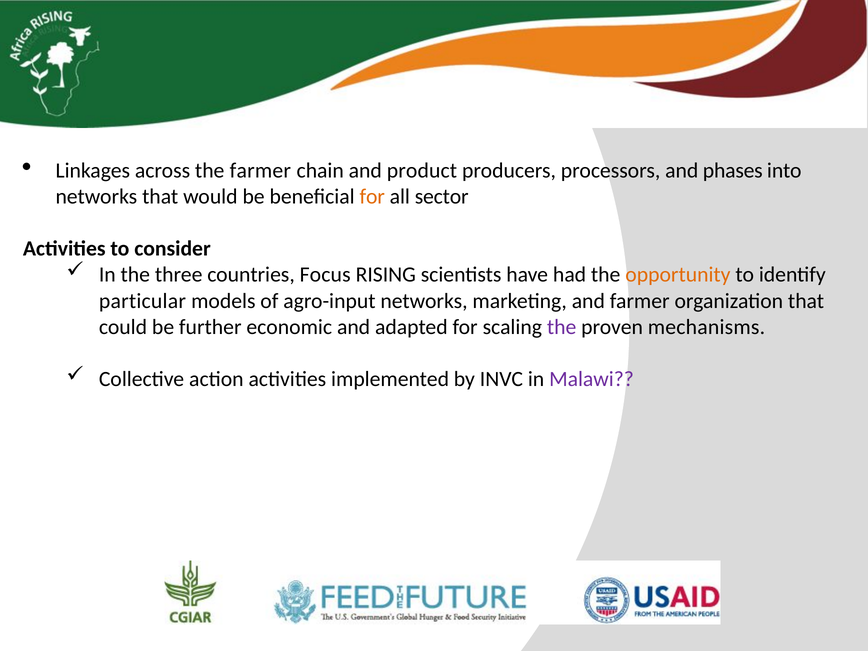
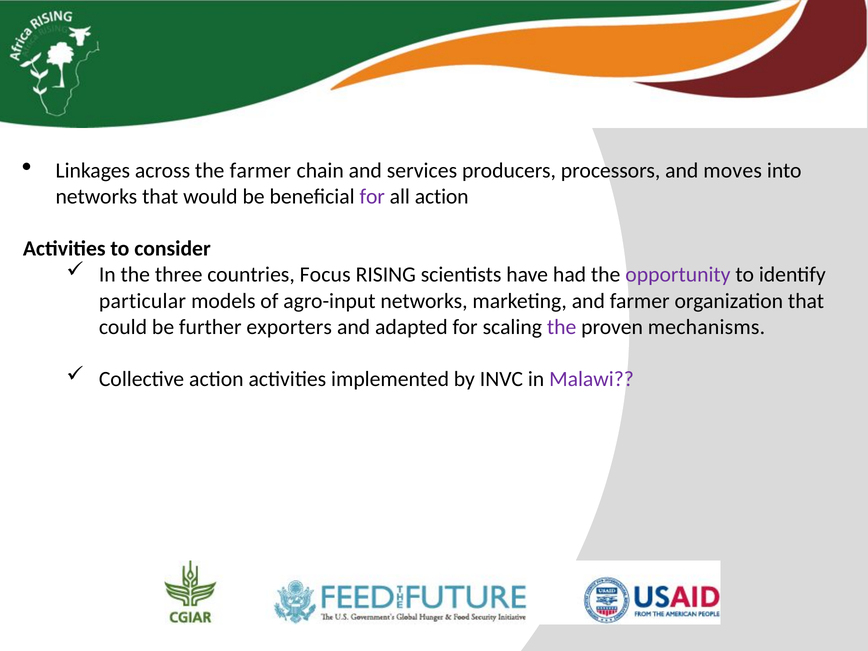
product: product -> services (422, 171)
phases: phases -> moves (733, 171)
for colour: orange -> purple (372, 197)
all sector: sector -> action (442, 197)
opportunity colour: orange -> purple (678, 275)
economic: economic -> exporters (289, 327)
